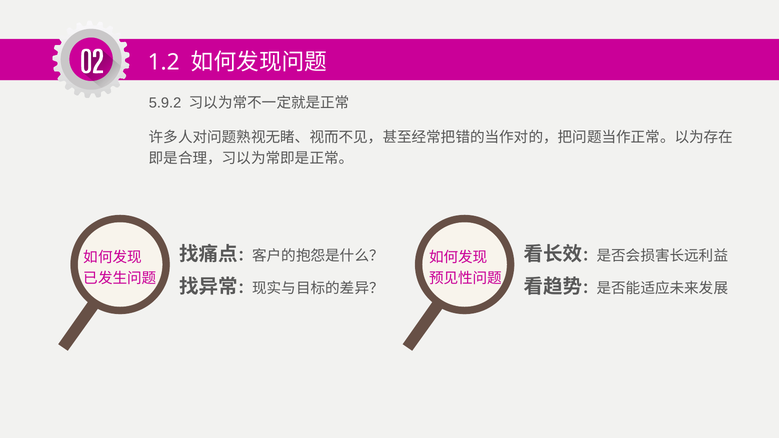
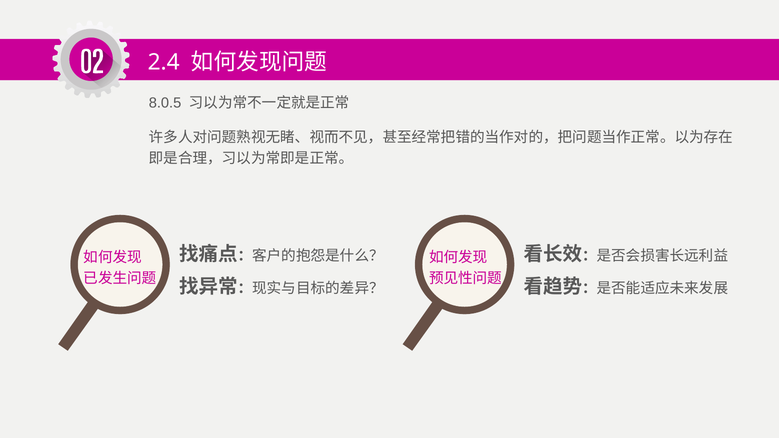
1.2: 1.2 -> 2.4 (164, 62)
5.9.2: 5.9.2 -> 8.0.5 (165, 103)
